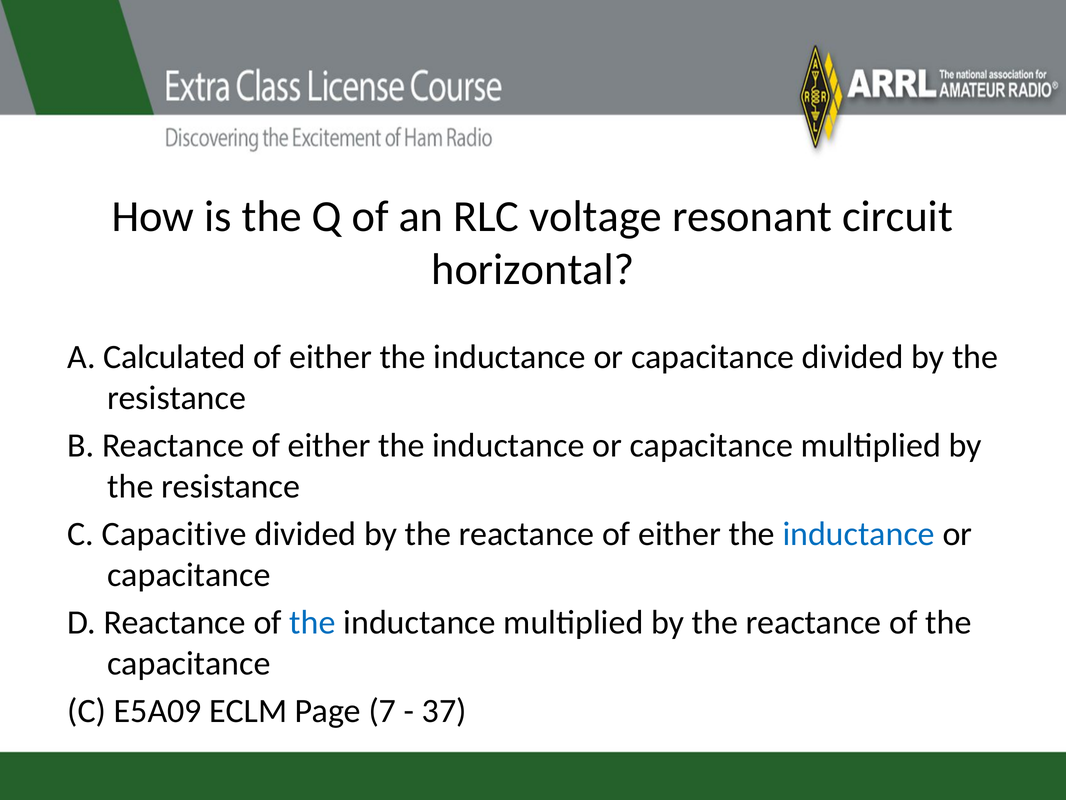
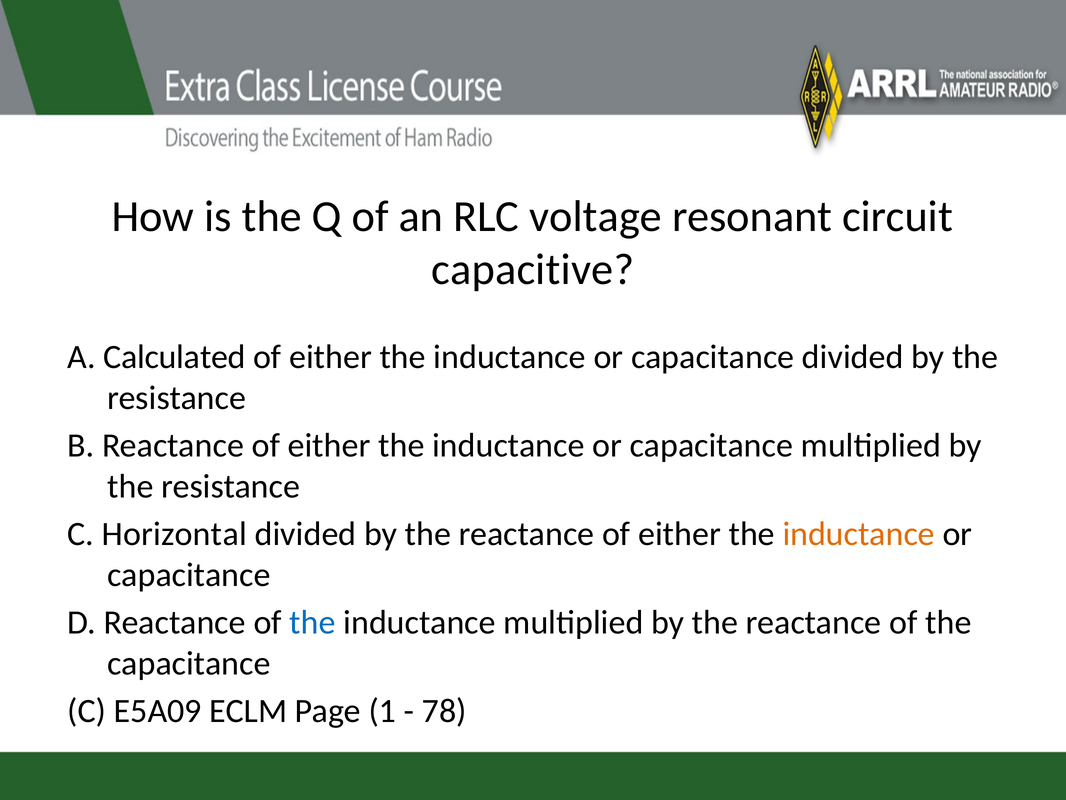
horizontal: horizontal -> capacitive (533, 270)
Capacitive: Capacitive -> Horizontal (174, 534)
inductance colour: blue -> orange (859, 534)
7: 7 -> 1 (382, 711)
37: 37 -> 78 (444, 711)
